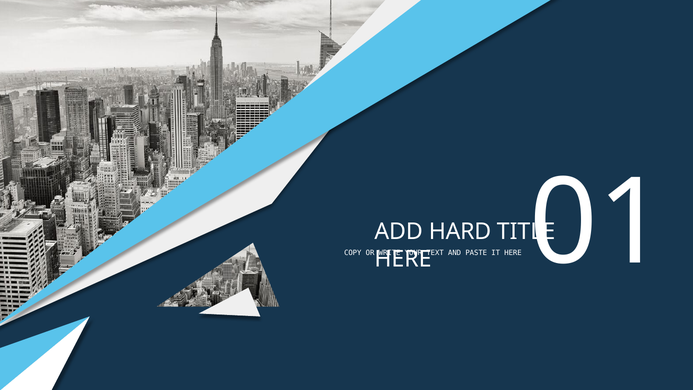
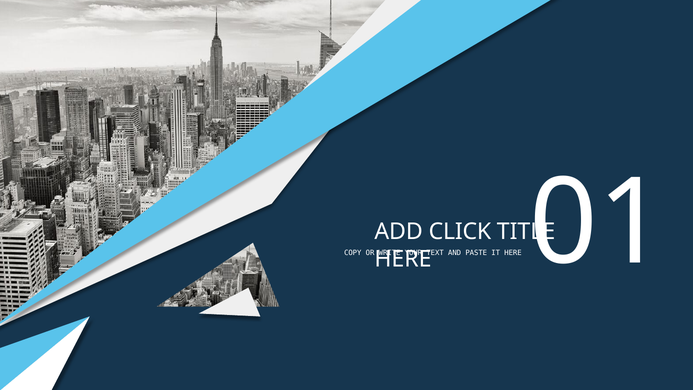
HARD: HARD -> CLICK (460, 232)
